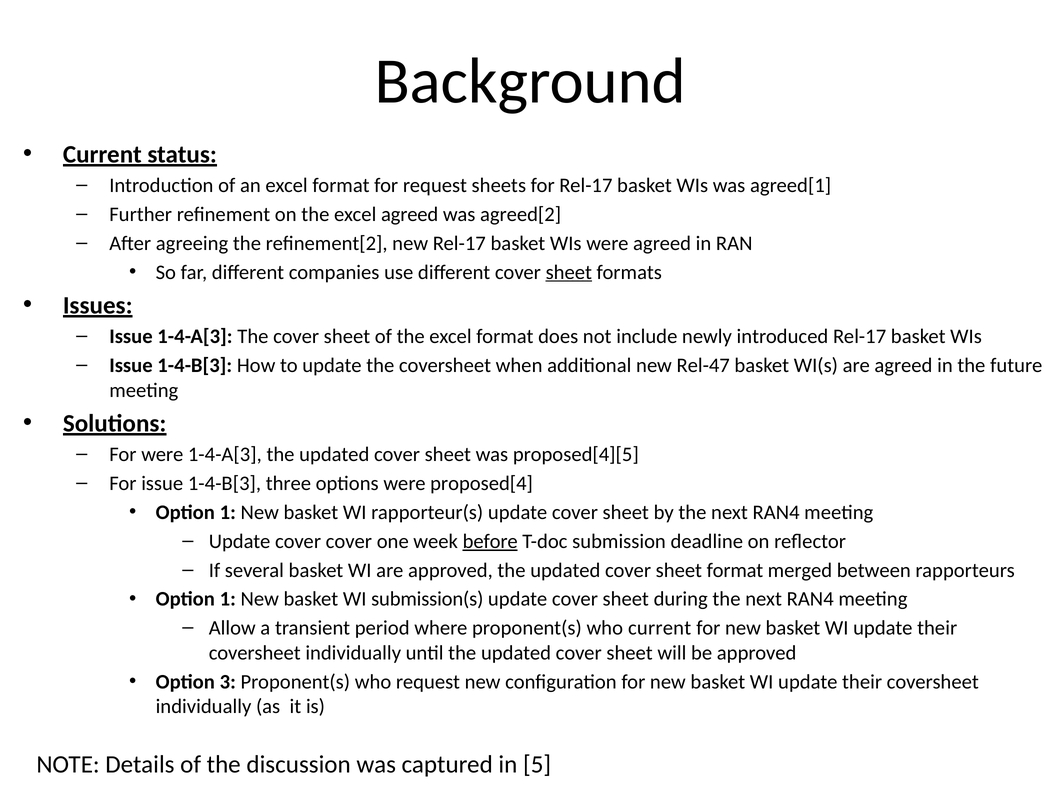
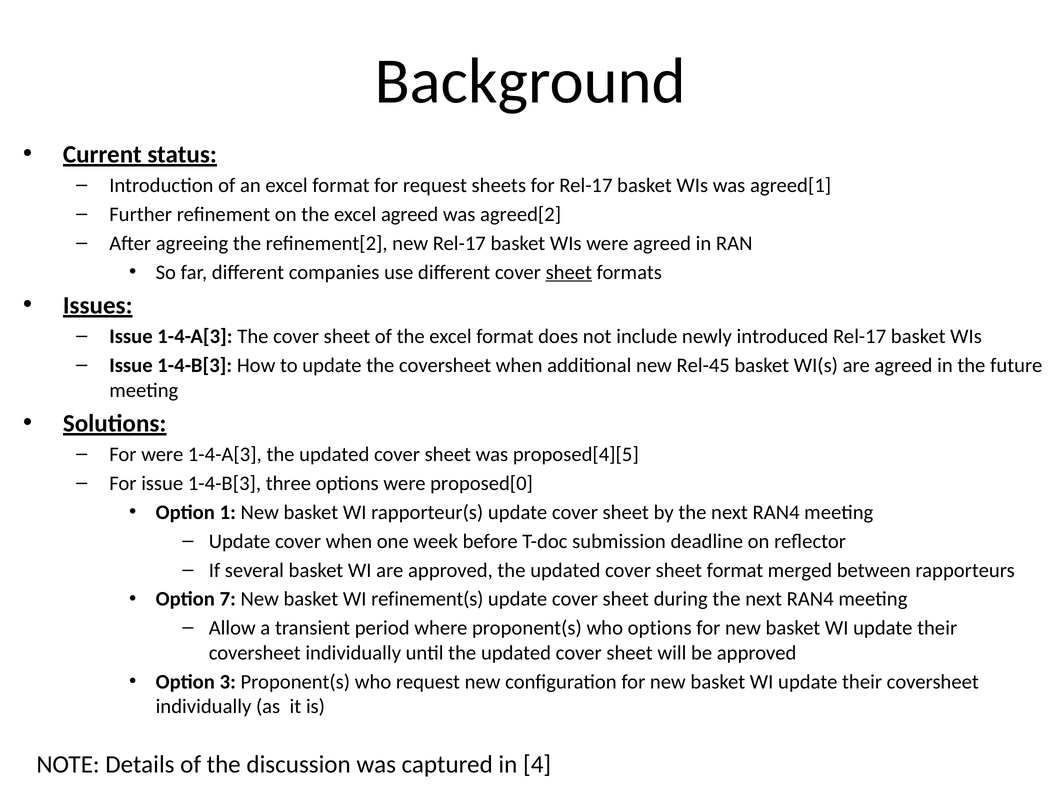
Rel-47: Rel-47 -> Rel-45 (703, 365)
proposed[4: proposed[4 -> proposed[0 (482, 483)
cover cover: cover -> when (349, 541)
before underline: present -> none (490, 541)
1: 1 -> 7 (228, 599)
submission(s: submission(s -> refinement(s (427, 599)
who current: current -> options (660, 628)
5: 5 -> 4 (537, 764)
